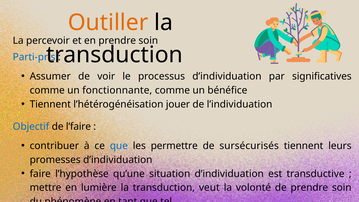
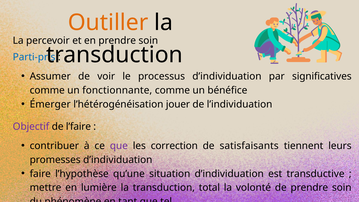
Tiennent: Tiennent -> Émerger (50, 104)
Objectif colour: blue -> purple (31, 127)
que colour: blue -> purple (119, 146)
permettre: permettre -> correction (174, 146)
sursécurisés: sursécurisés -> satisfaisants (249, 146)
veut: veut -> total (209, 188)
